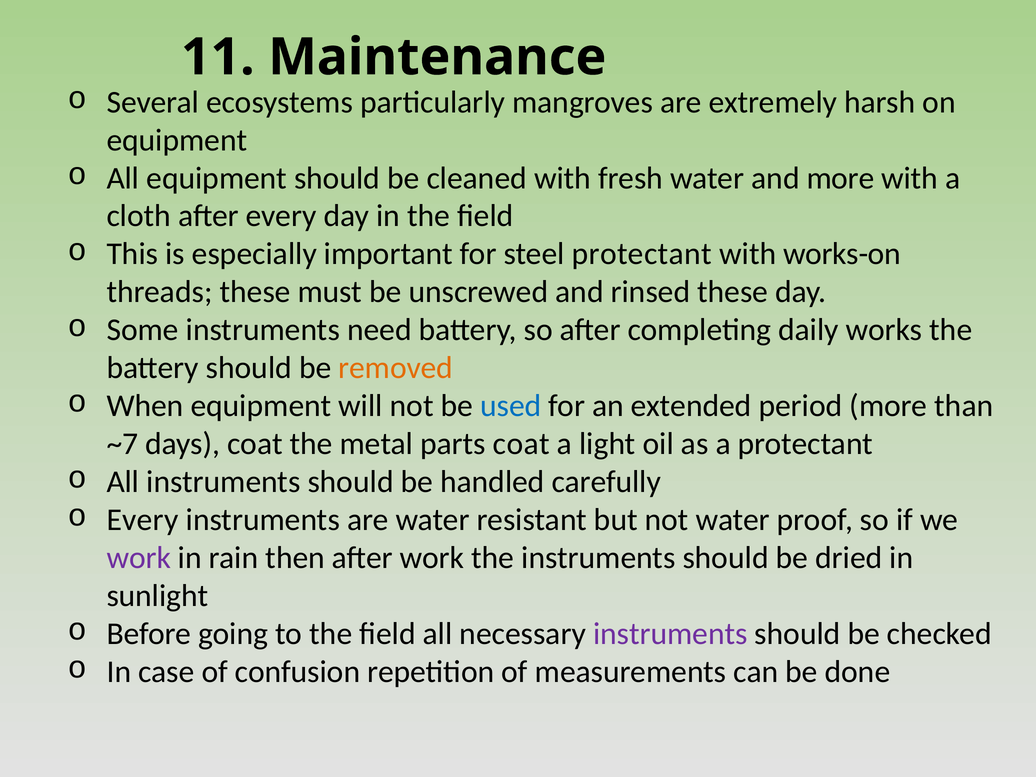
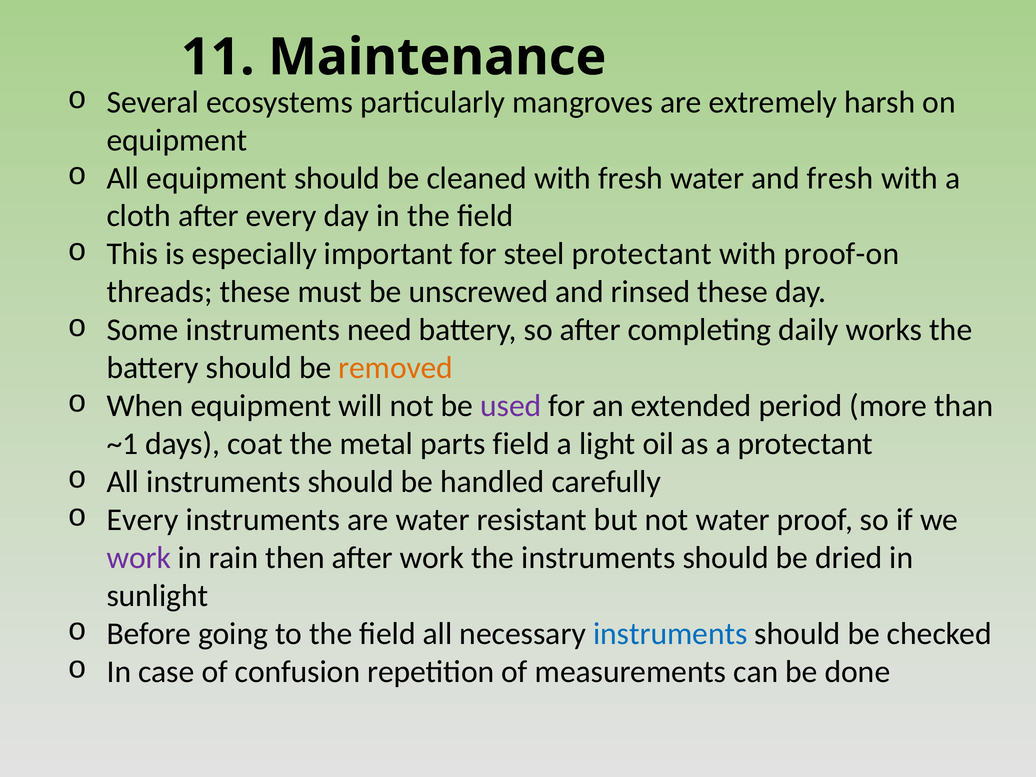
and more: more -> fresh (840, 178)
works-on: works-on -> proof-on (842, 254)
used colour: blue -> purple (511, 406)
~7: ~7 -> ~1 (122, 444)
parts coat: coat -> field (521, 444)
instruments colour: purple -> blue (670, 634)
